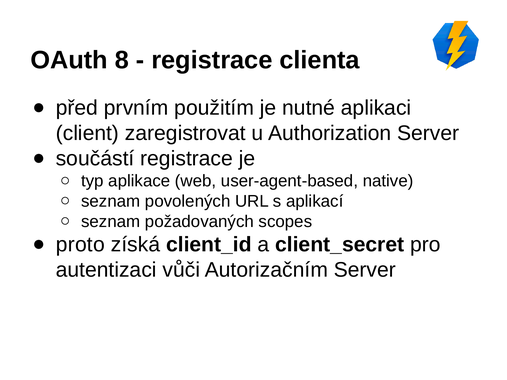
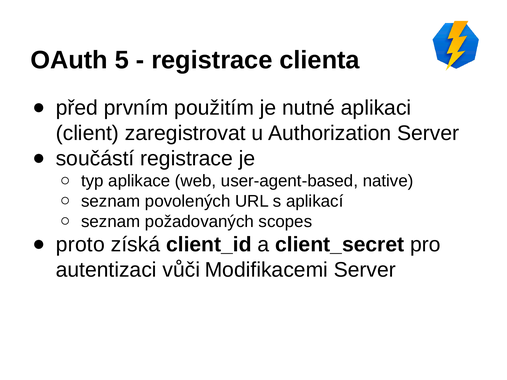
8: 8 -> 5 (122, 60)
Autorizačním: Autorizačním -> Modifikacemi (266, 270)
